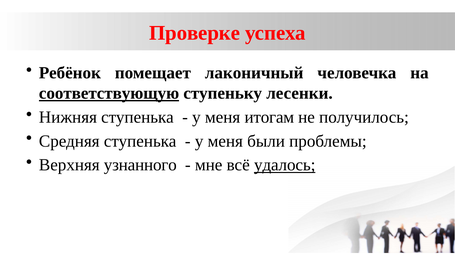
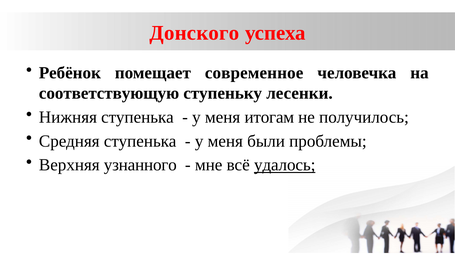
Проверке: Проверке -> Донского (194, 33)
лаконичный: лаконичный -> современное (254, 73)
соответствующую underline: present -> none (109, 93)
